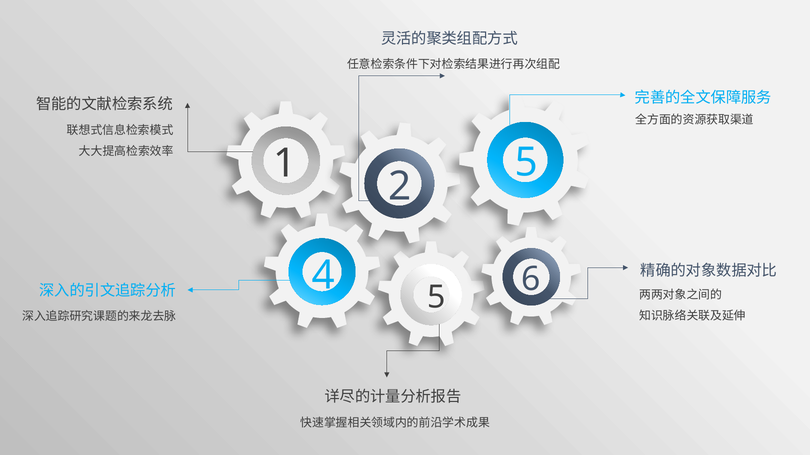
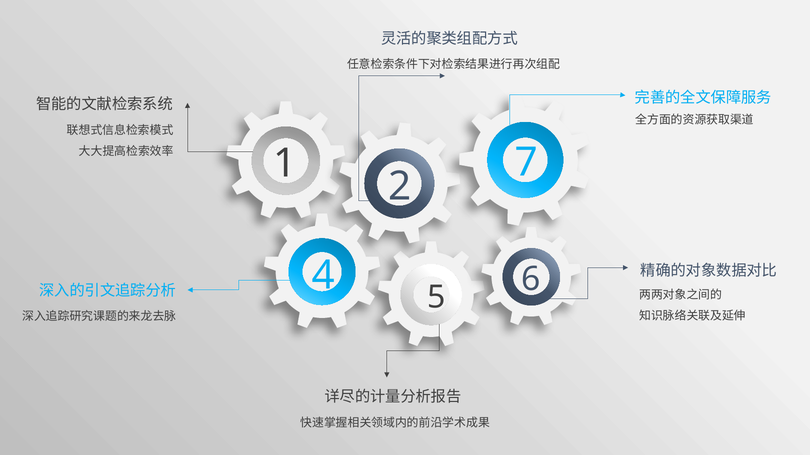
5: 5 -> 7 (526, 163)
